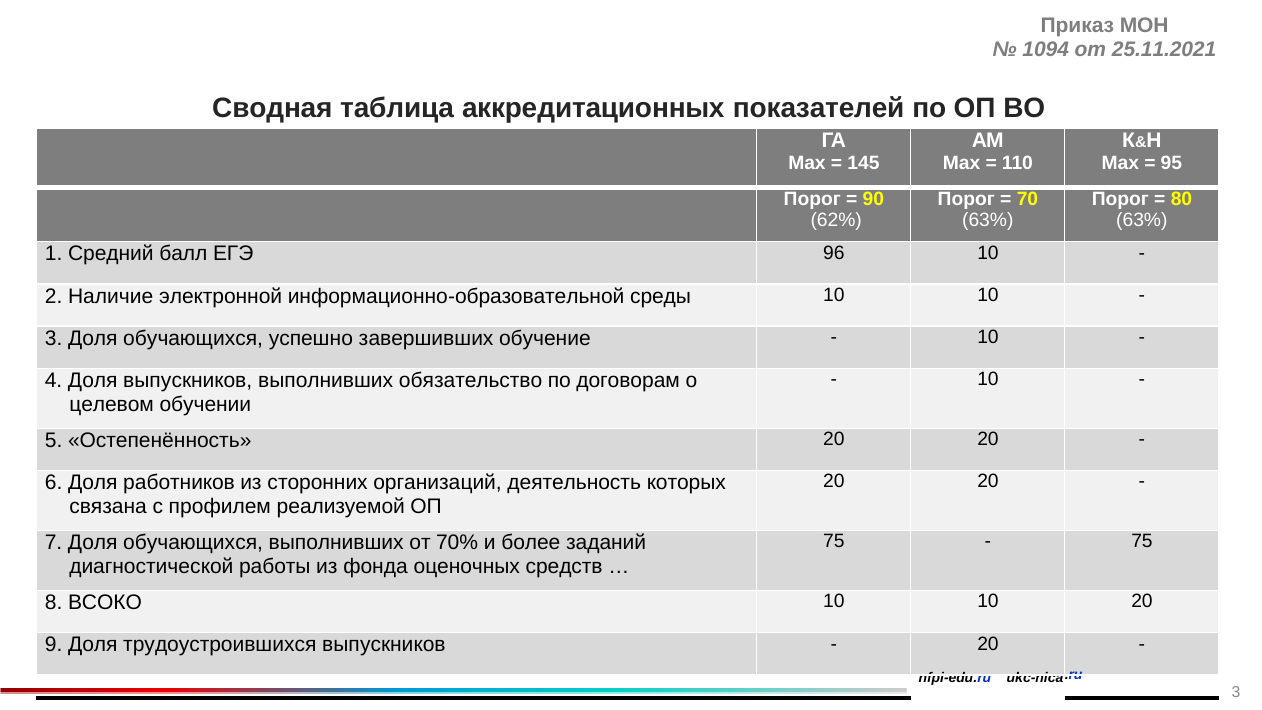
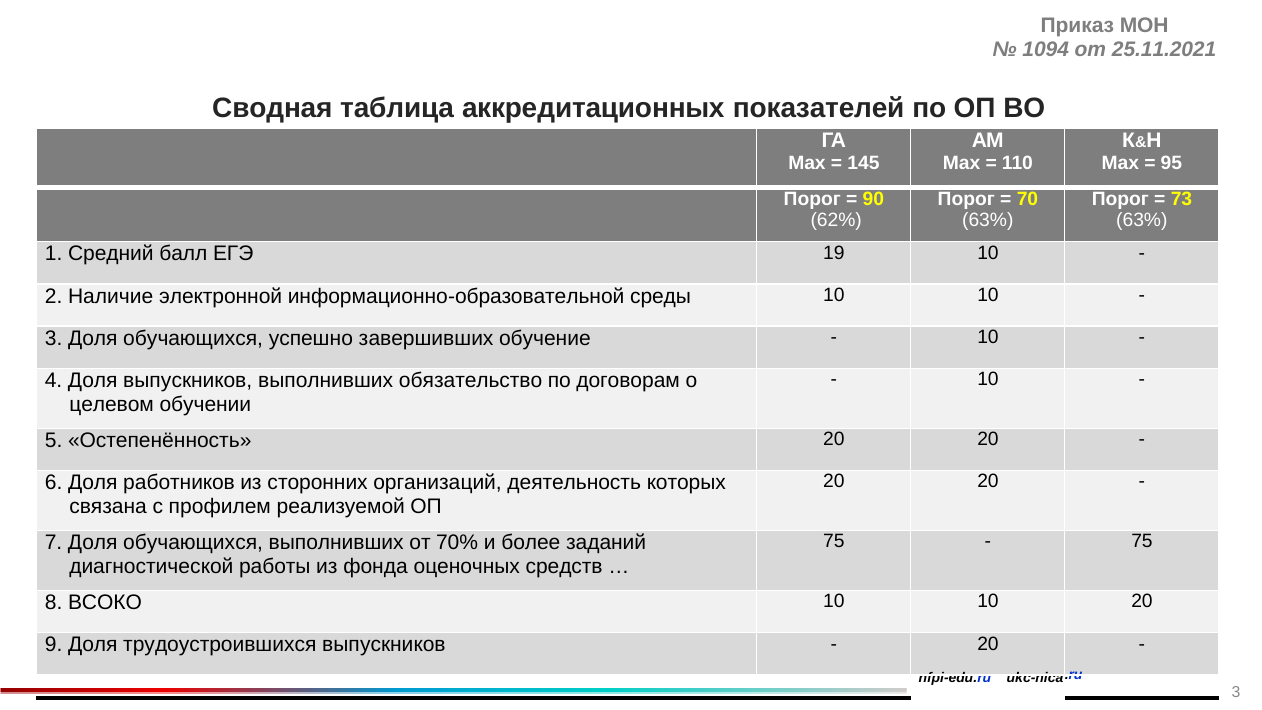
80: 80 -> 73 (1182, 199)
96: 96 -> 19 (834, 253)
